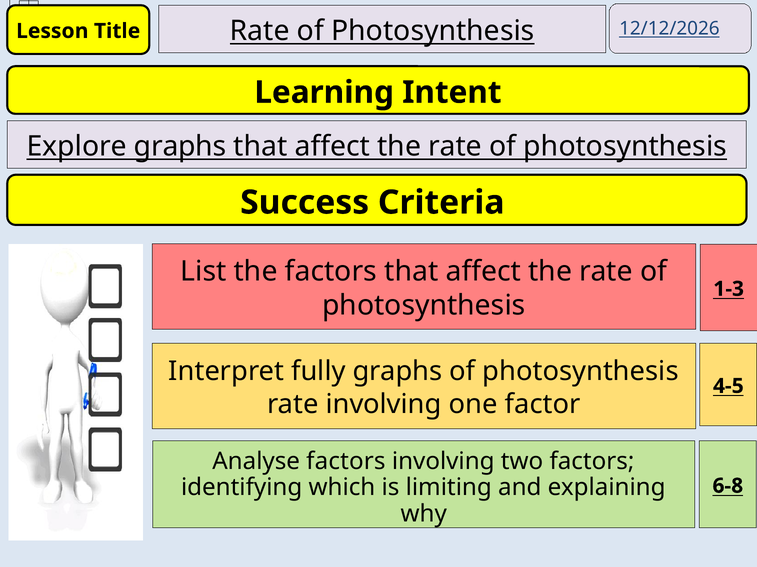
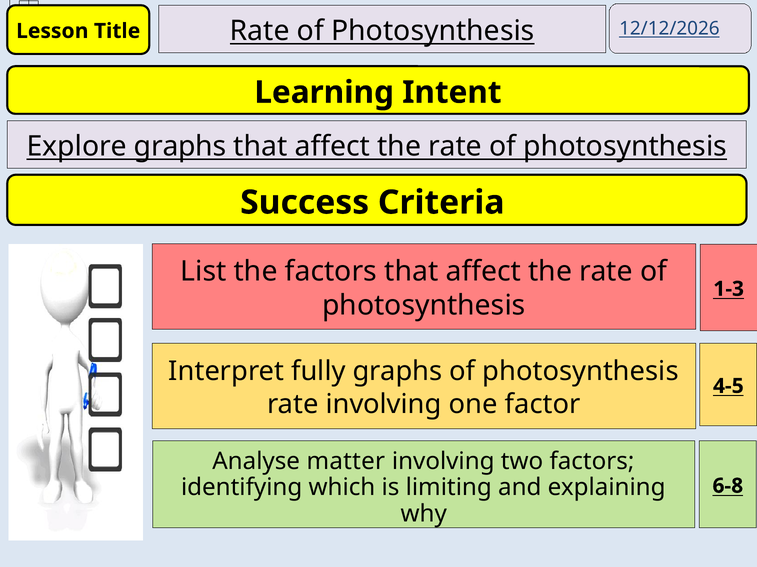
Analyse factors: factors -> matter (346, 462)
